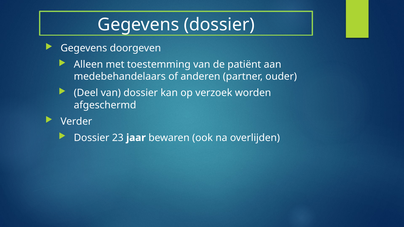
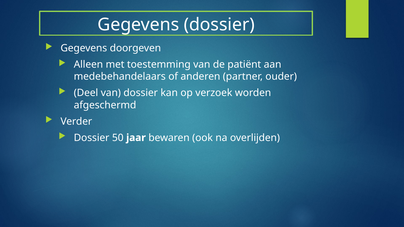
23: 23 -> 50 (118, 138)
